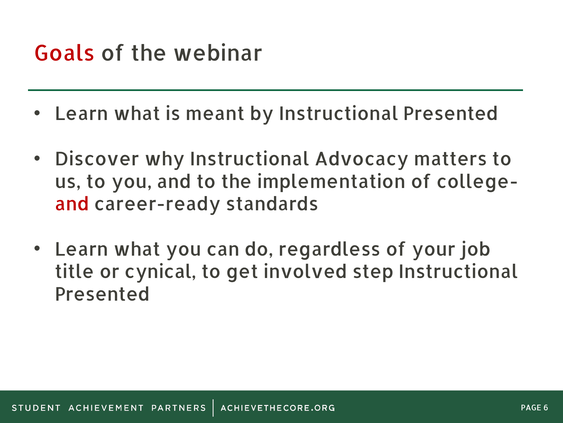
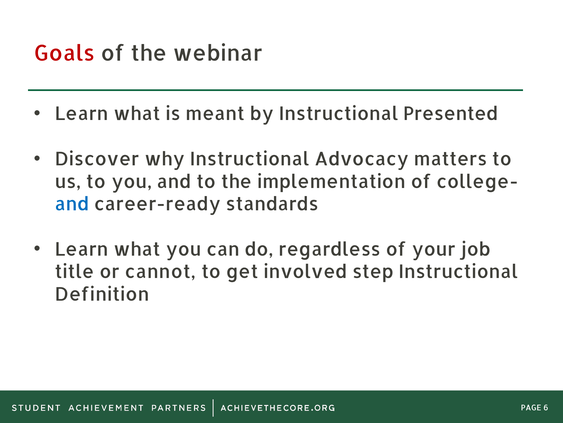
and colour: red -> blue (72, 204)
cynical: cynical -> cannot (160, 272)
Presented: Presented -> Definition (102, 294)
